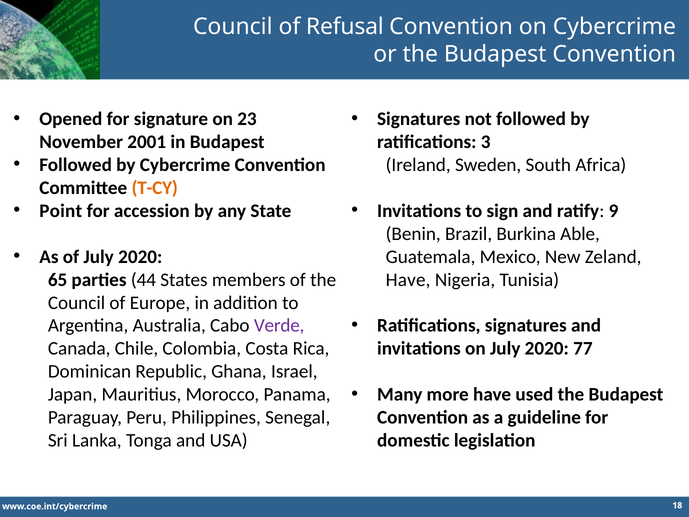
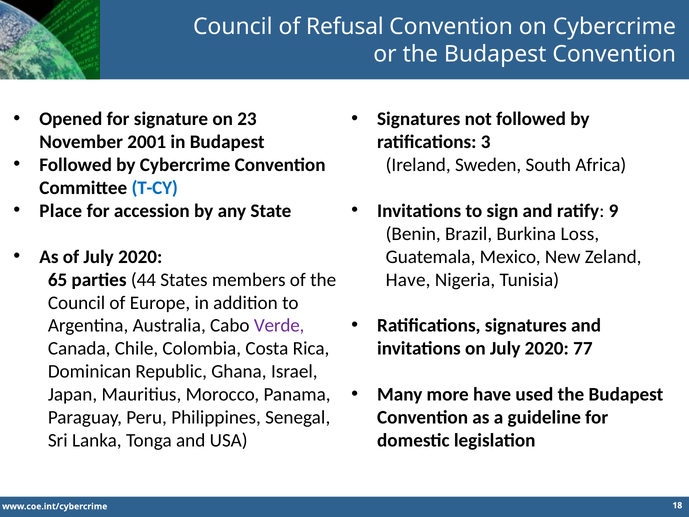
T-CY colour: orange -> blue (155, 188)
Point: Point -> Place (61, 211)
Able: Able -> Loss (580, 234)
